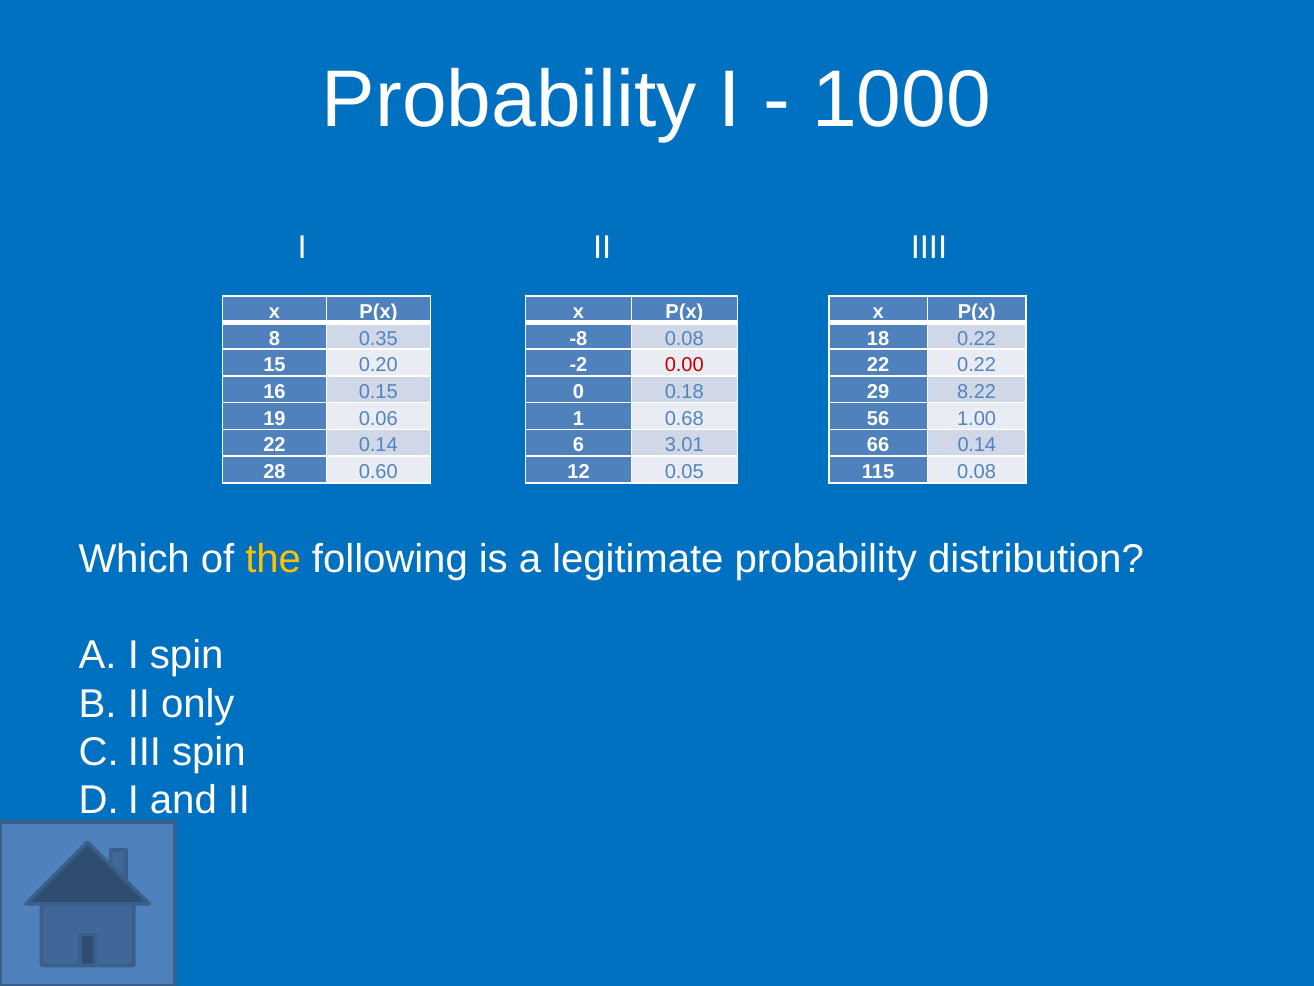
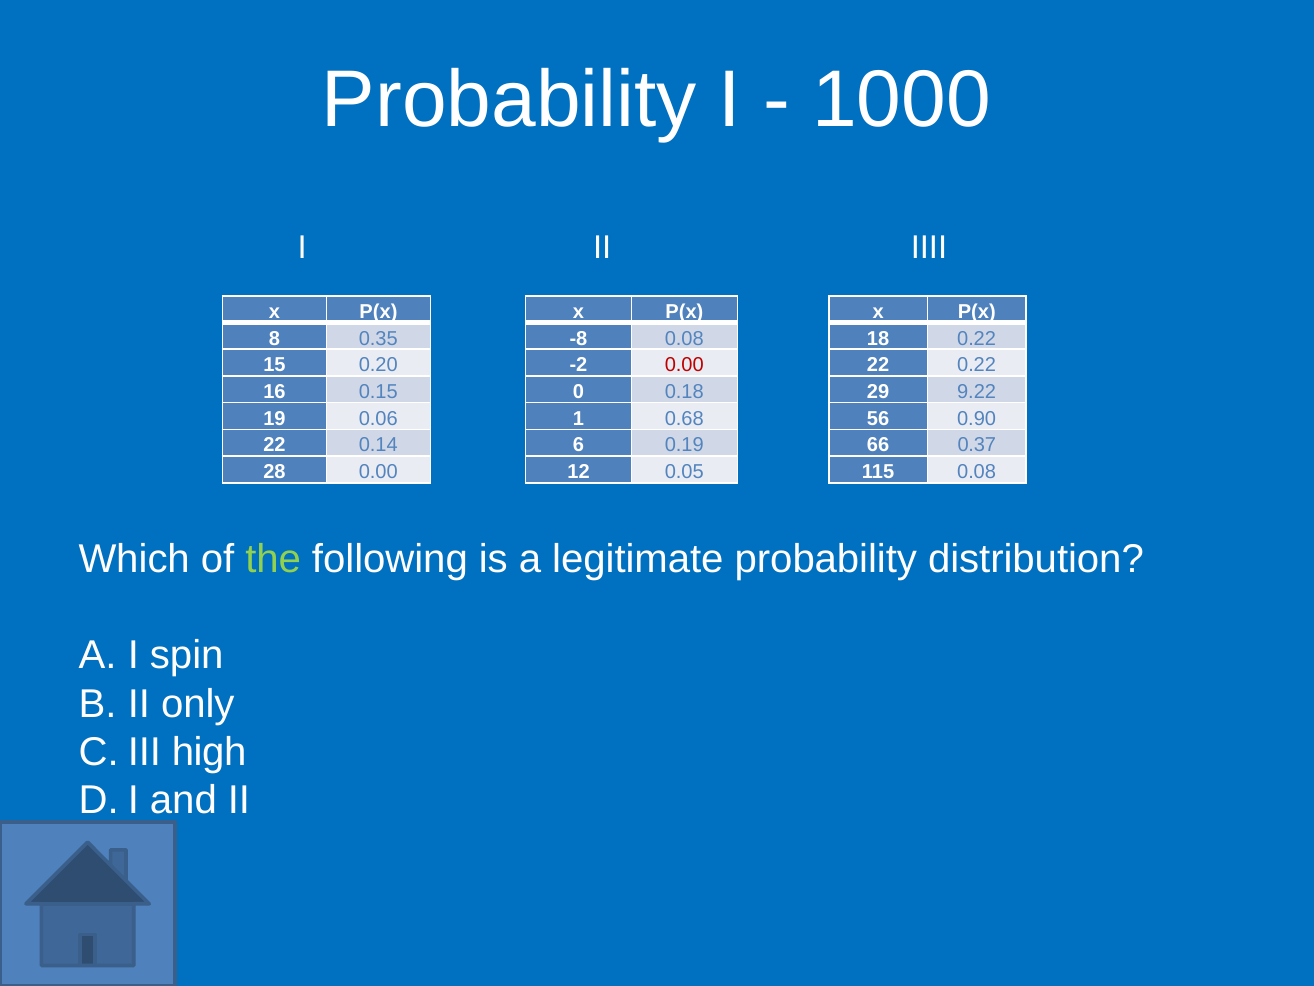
8.22: 8.22 -> 9.22 (977, 392)
1.00: 1.00 -> 0.90 (977, 418)
3.01: 3.01 -> 0.19 (684, 445)
66 0.14: 0.14 -> 0.37 (977, 445)
28 0.60: 0.60 -> 0.00 (378, 472)
the colour: yellow -> light green (273, 559)
spin: spin -> high (209, 752)
